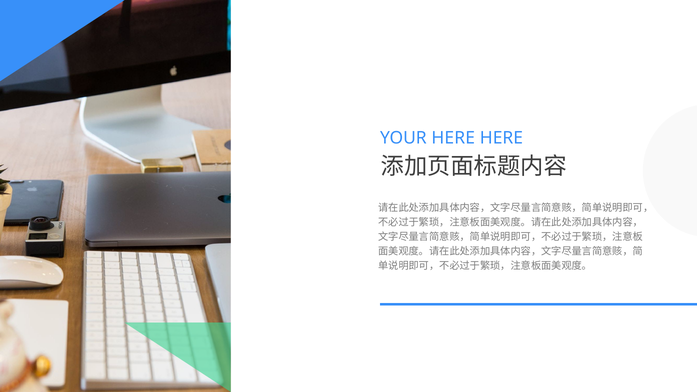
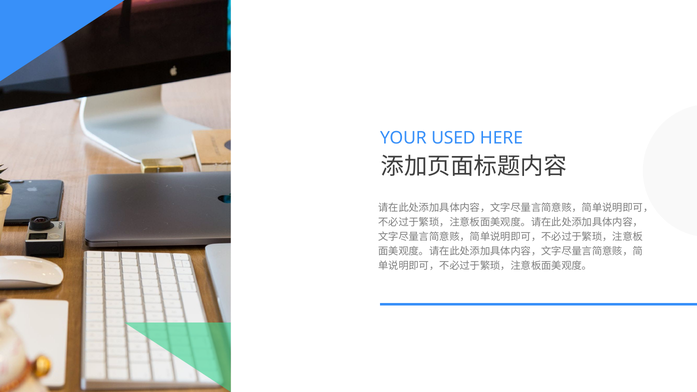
YOUR HERE: HERE -> USED (453, 138)
